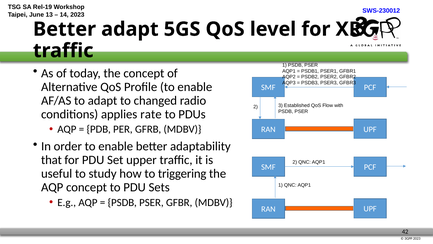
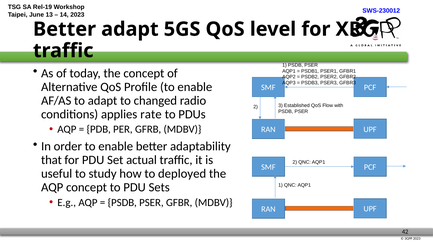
upper: upper -> actual (142, 160)
triggering: triggering -> deployed (182, 174)
